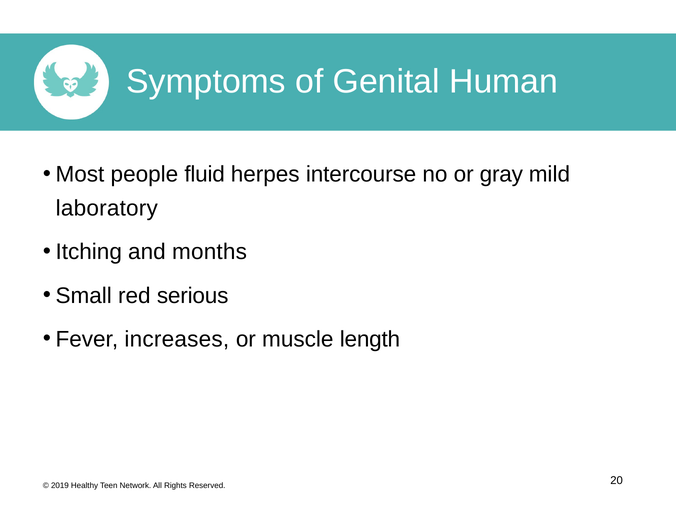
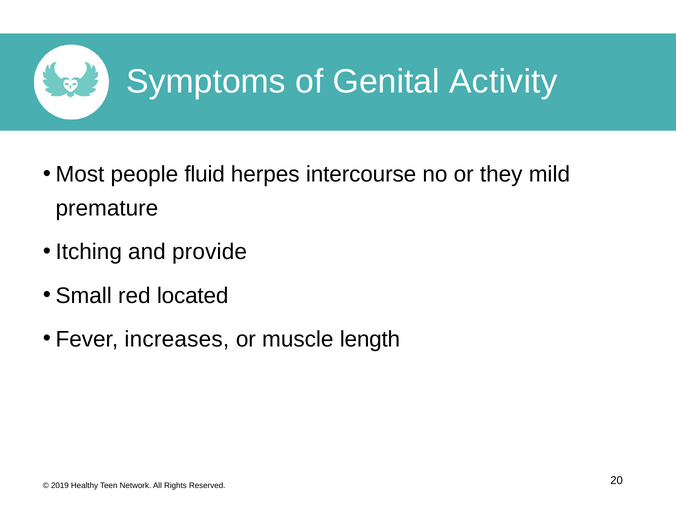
Human: Human -> Activity (503, 81)
gray: gray -> they (501, 174)
laboratory: laboratory -> premature (107, 208)
months: months -> provide (210, 252)
serious: serious -> located (193, 296)
